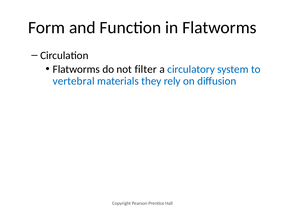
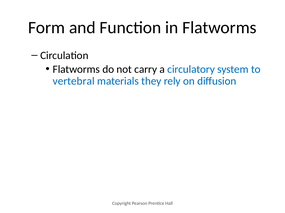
filter: filter -> carry (146, 69)
